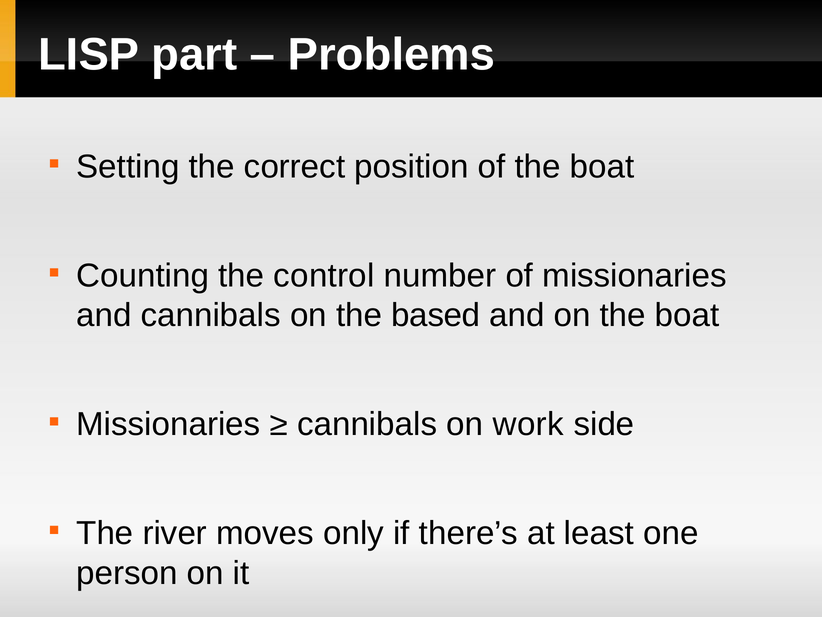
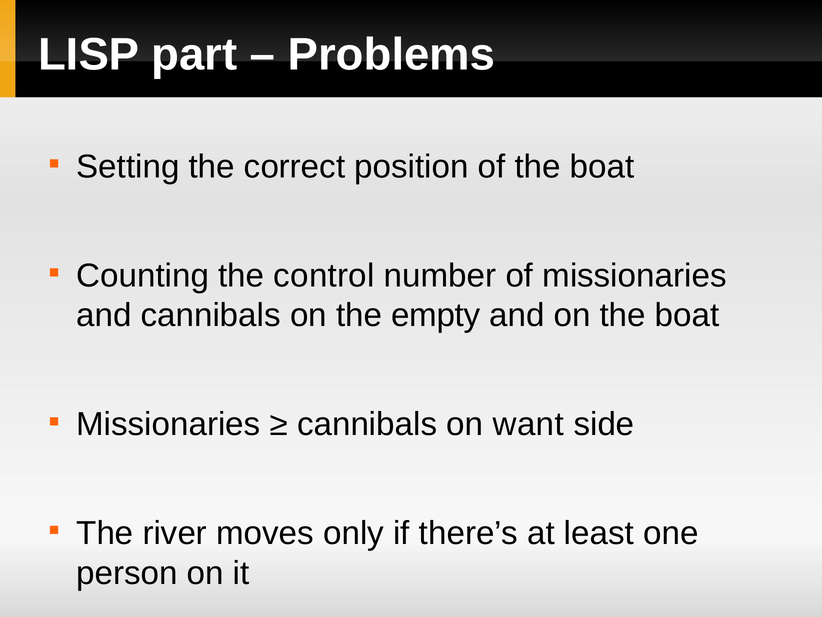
based: based -> empty (436, 315)
work: work -> want (528, 424)
